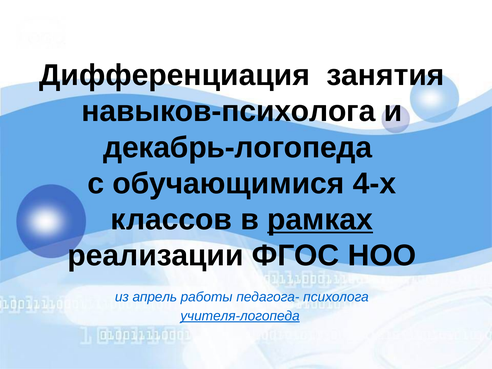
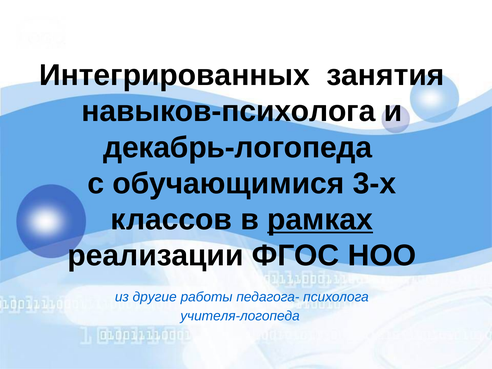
Дифференциация: Дифференциация -> Интегрированных (175, 75)
4-х: 4-х -> 3-х (374, 184)
апрель: апрель -> другие (155, 297)
учителя-логопеда underline: present -> none (240, 316)
